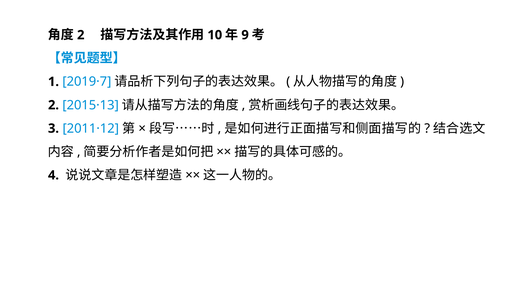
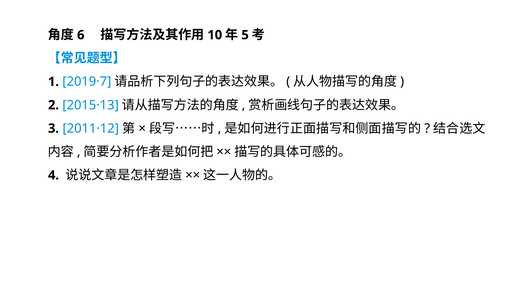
2: 2 -> 6 (81, 35)
9: 9 -> 5 (245, 35)
